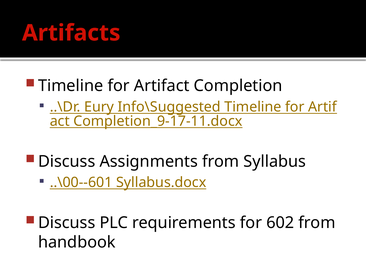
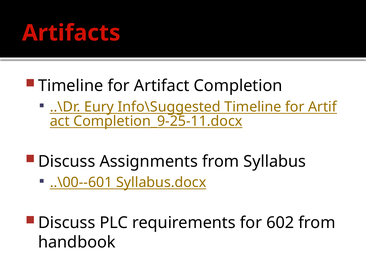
Completion_9-17-11.docx: Completion_9-17-11.docx -> Completion_9-25-11.docx (158, 121)
